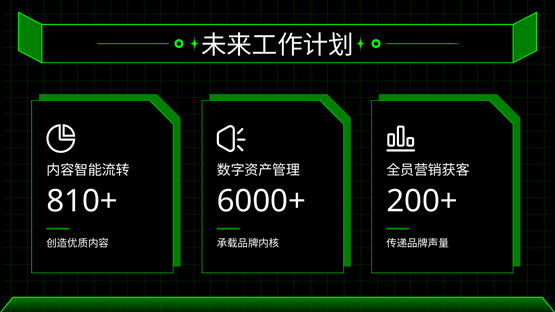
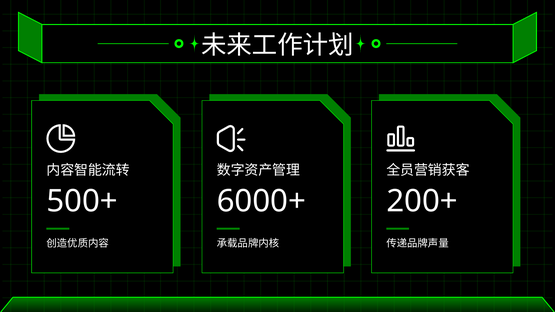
810+: 810+ -> 500+ (82, 201)
